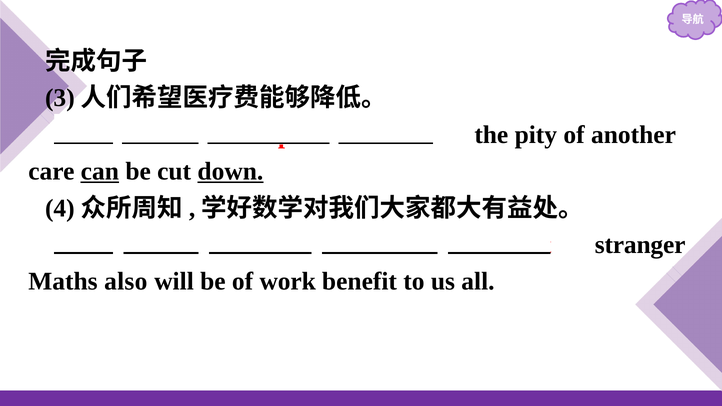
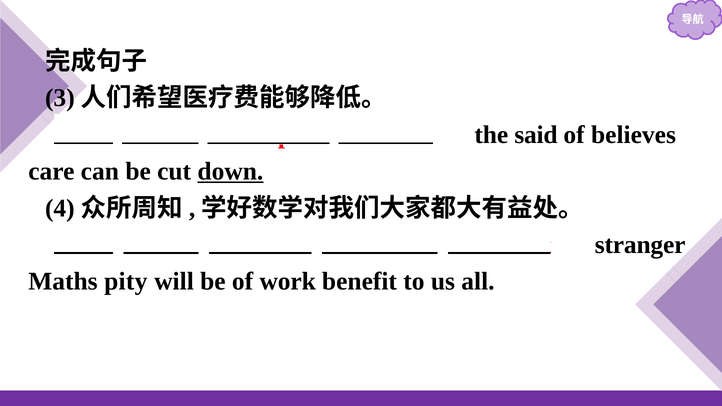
pity: pity -> said (536, 135)
another: another -> believes (633, 135)
can underline: present -> none (100, 171)
also: also -> pity (126, 281)
